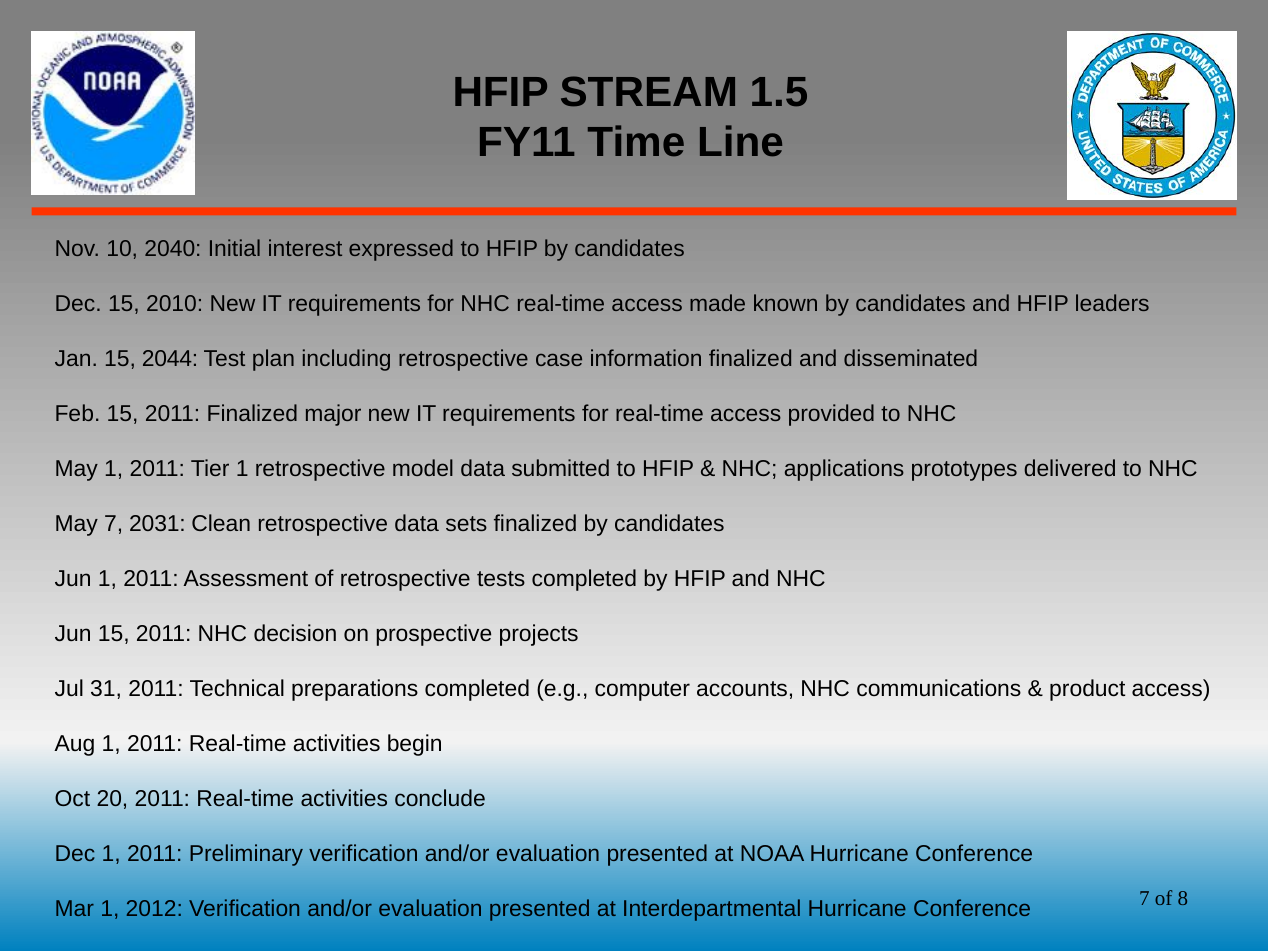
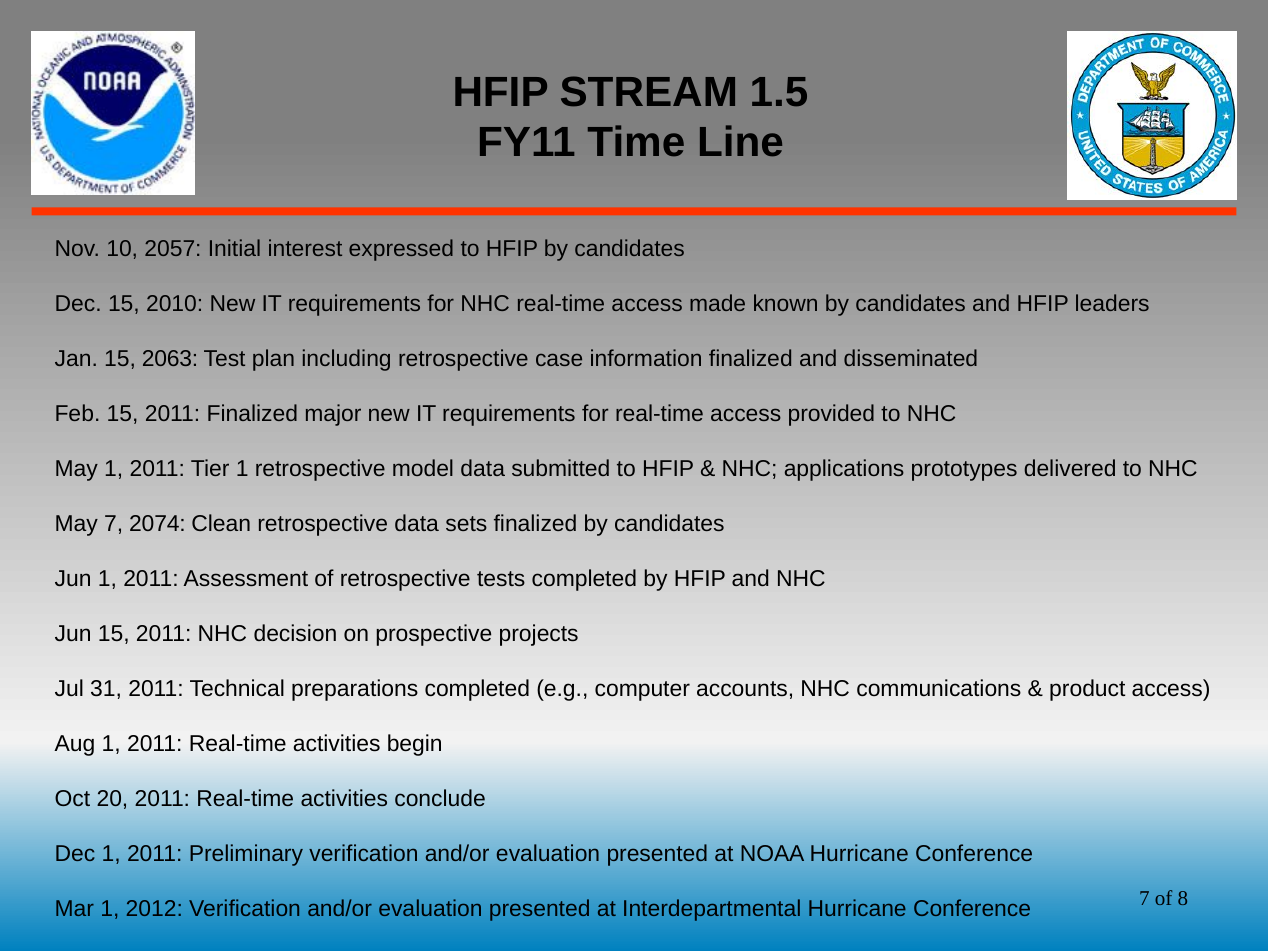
2040: 2040 -> 2057 (173, 249)
2044: 2044 -> 2063 (170, 359)
2031: 2031 -> 2074 (157, 524)
